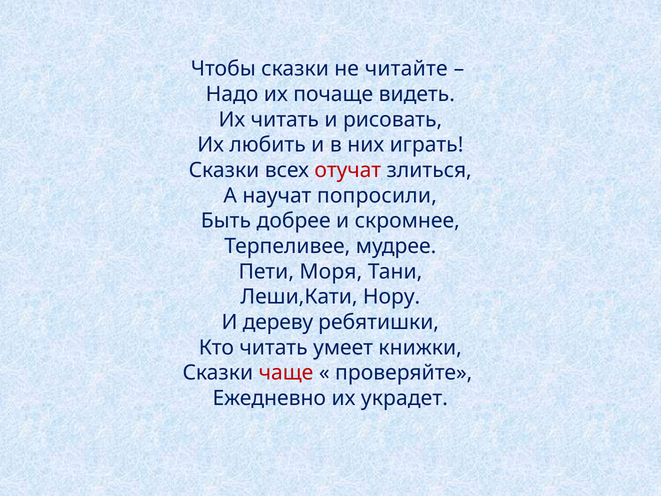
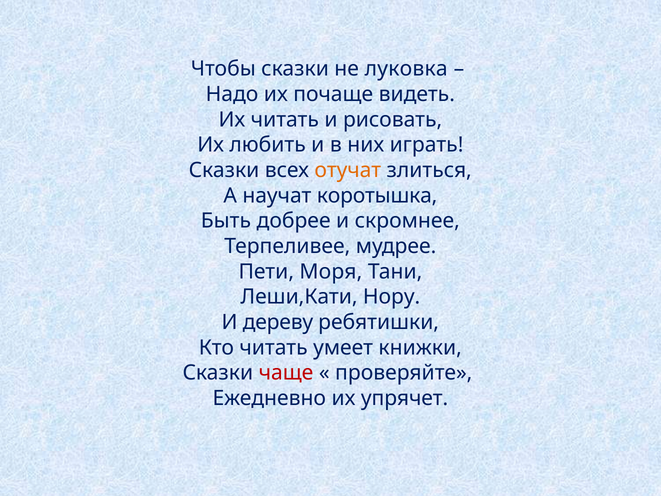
читайте: читайте -> луковка (406, 69)
отучат colour: red -> orange (348, 170)
попросили: попросили -> коротышка (377, 195)
украдет: украдет -> упрячет (405, 398)
